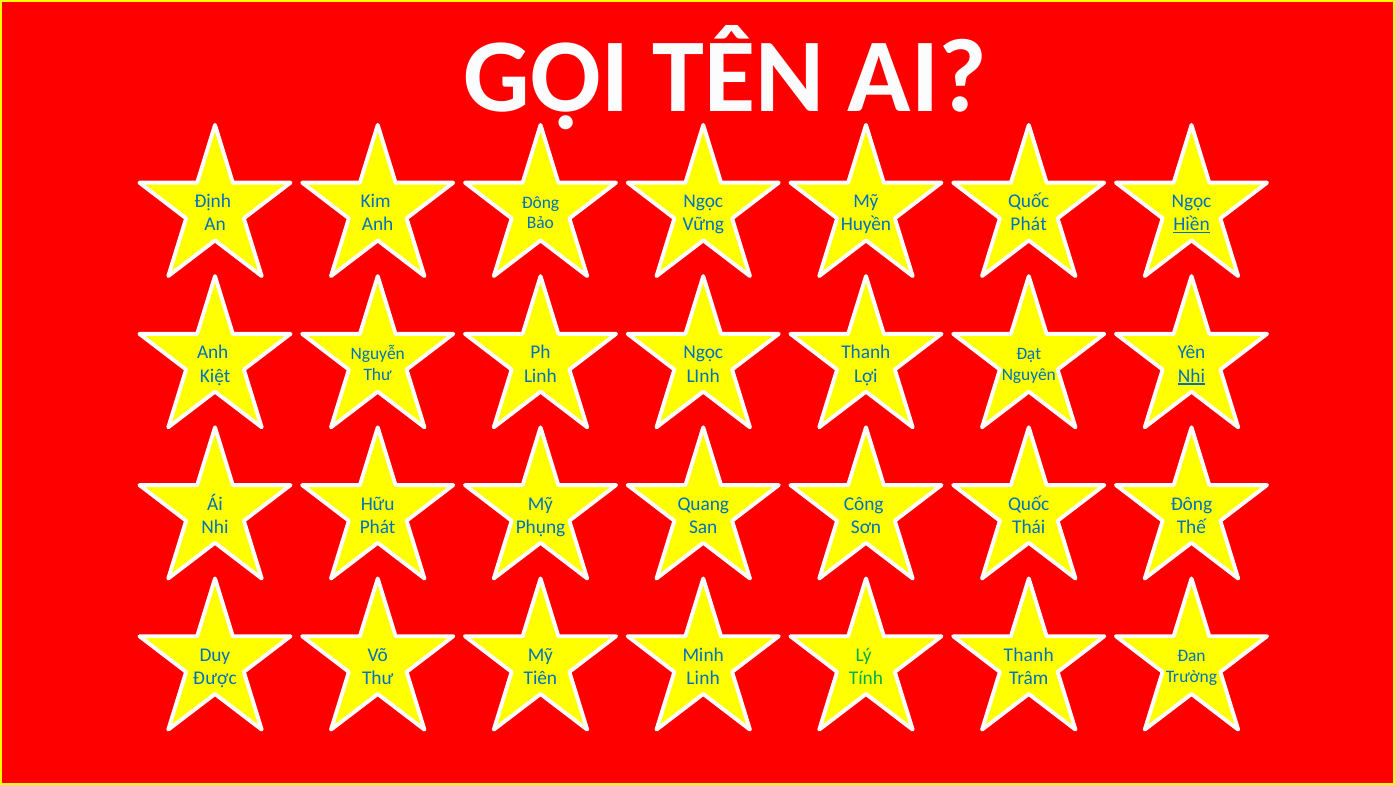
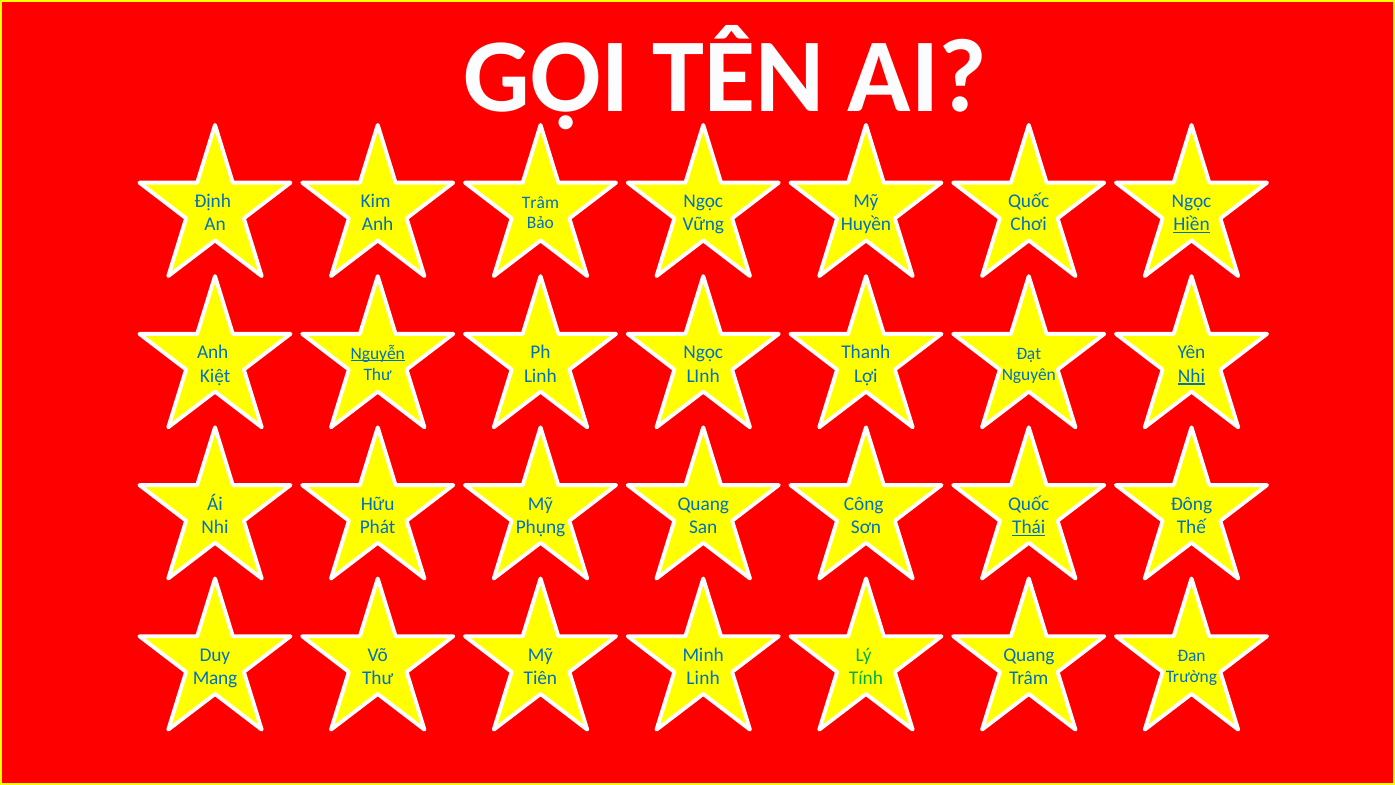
Đông: Đông -> Trâm (540, 202)
Phát: Phát -> Chơi (1029, 224)
Nguyễn underline: none -> present (378, 353)
Thái underline: none -> present (1029, 527)
Thanh: Thanh -> Quang (1029, 655)
Được: Được -> Mang (215, 678)
